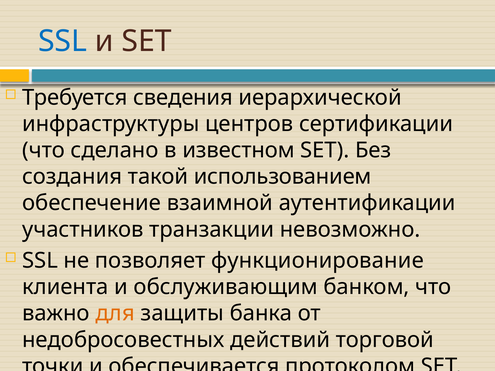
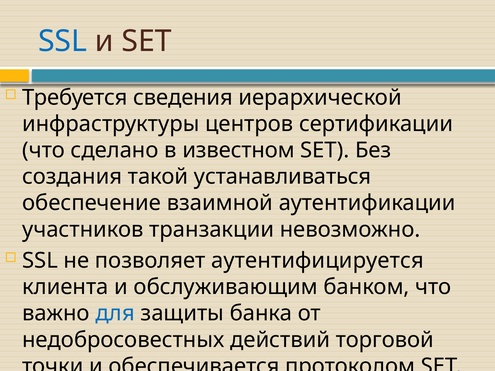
использованием: использованием -> устанавливаться (283, 177)
функционирование: функционирование -> аутентифицируется (317, 261)
для colour: orange -> blue (115, 314)
